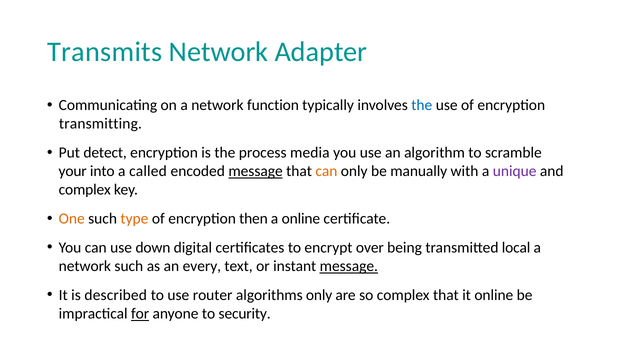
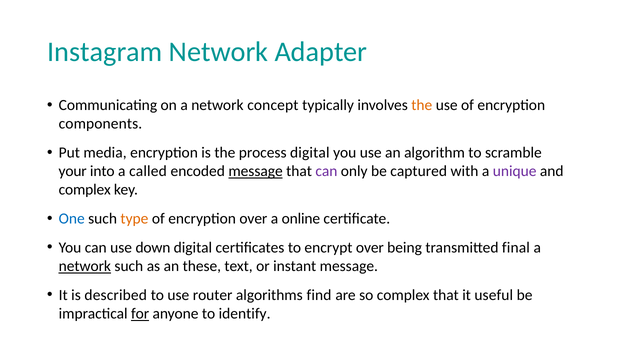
Transmits: Transmits -> Instagram (105, 52)
function: function -> concept (273, 105)
the colour: blue -> orange (422, 105)
transmitting: transmitting -> components (100, 124)
detect: detect -> media (105, 153)
process media: media -> digital (310, 153)
can colour: orange -> purple (326, 171)
manually: manually -> captured (419, 171)
One colour: orange -> blue (72, 219)
encryption then: then -> over (253, 219)
local: local -> final (516, 247)
network underline: none -> present (85, 266)
every: every -> these (202, 266)
message underline: present -> none (349, 266)
algorithms only: only -> find (319, 295)
it online: online -> useful (494, 295)
security: security -> identify (245, 313)
